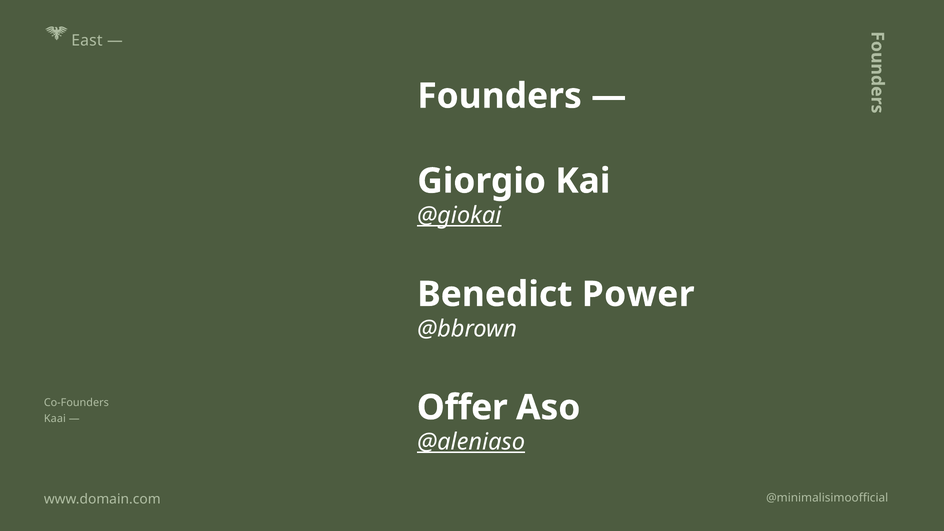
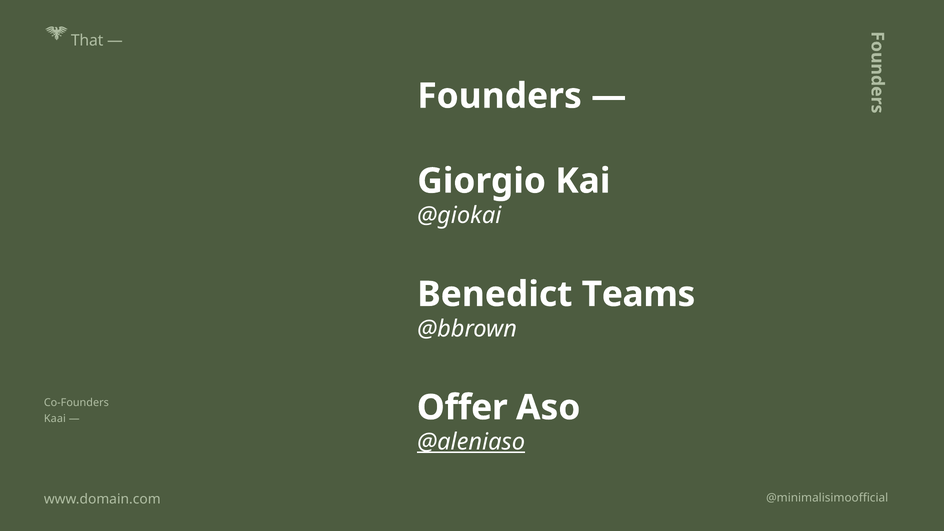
East: East -> That (87, 41)
@giokai underline: present -> none (459, 216)
Power: Power -> Teams (638, 294)
